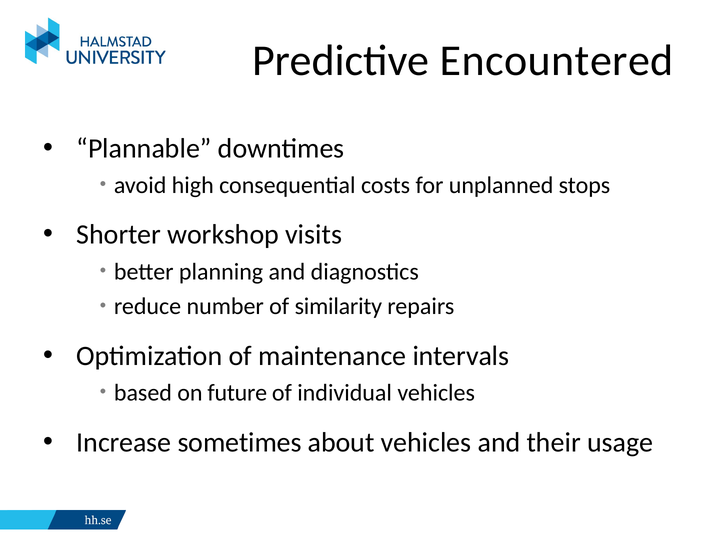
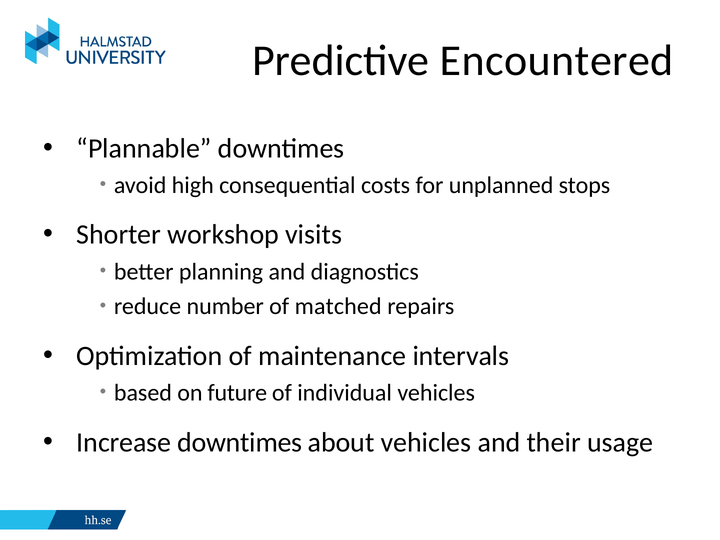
similarity: similarity -> matched (338, 306)
Increase sometimes: sometimes -> downtimes (240, 442)
